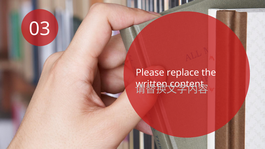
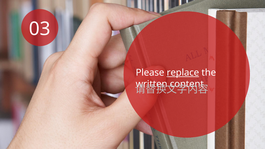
replace underline: none -> present (183, 73)
